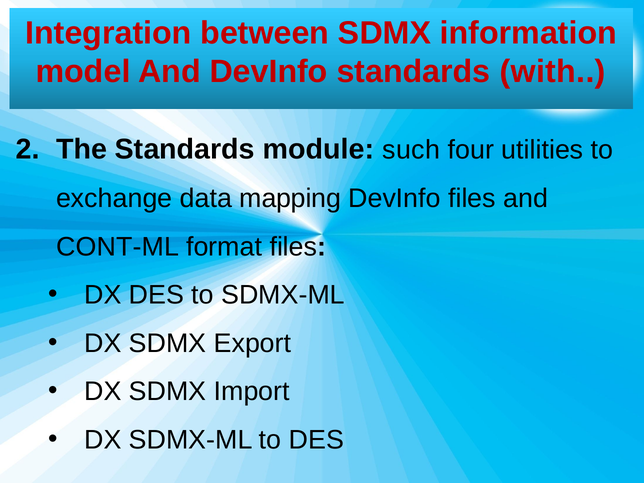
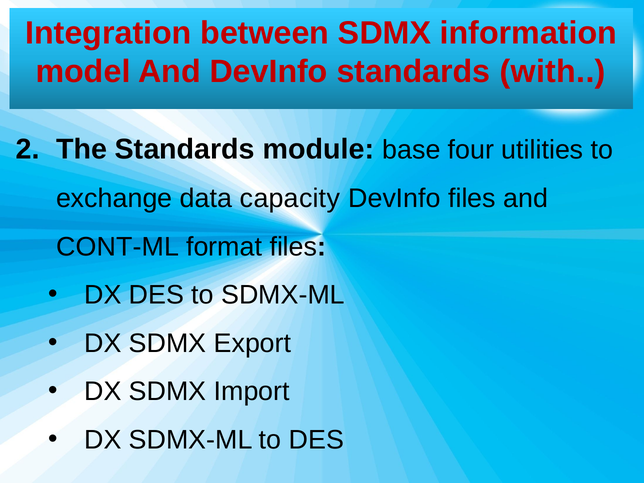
such: such -> base (411, 150)
mapping: mapping -> capacity (290, 198)
